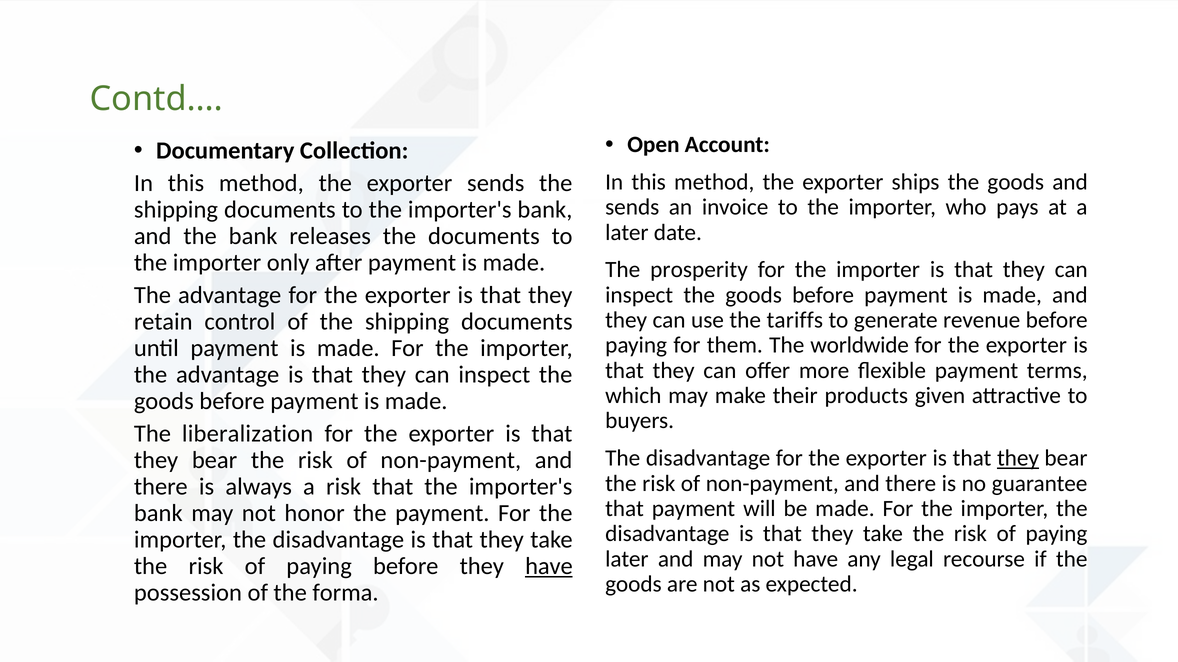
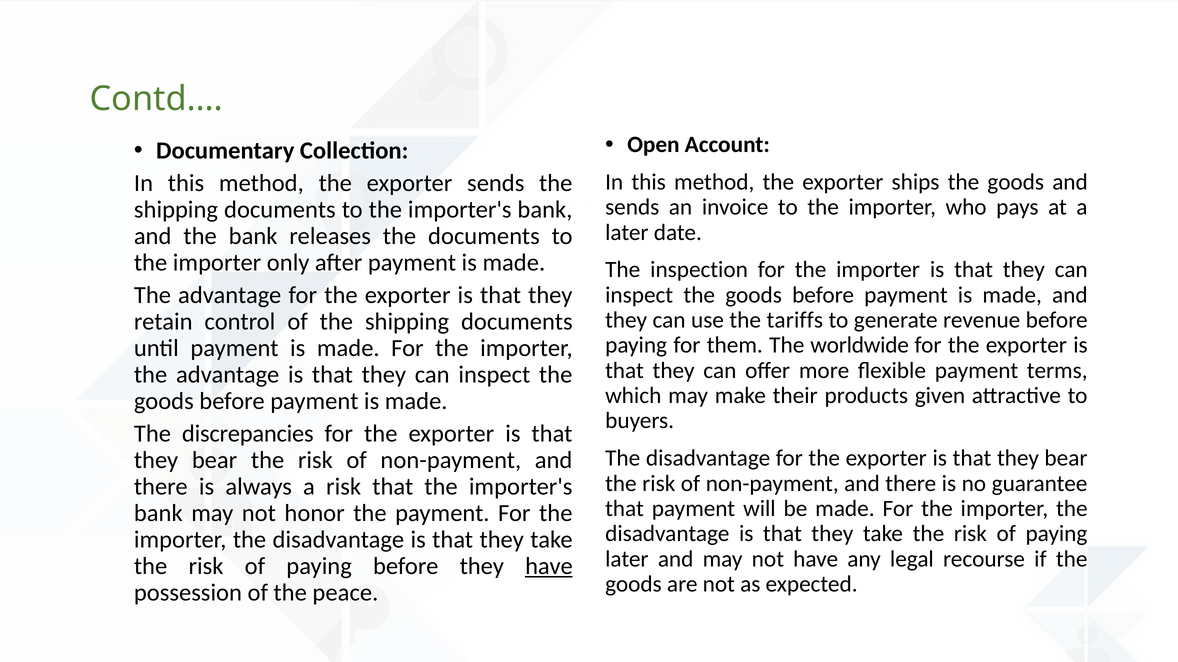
prosperity: prosperity -> inspection (699, 270)
liberalization: liberalization -> discrepancies (248, 434)
they underline: present -> none (1018, 459)
forma: forma -> peace (345, 593)
